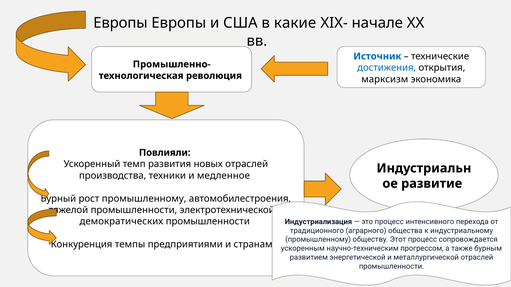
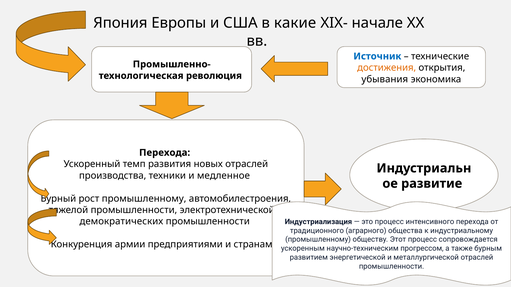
Европы: Европы -> Япония (120, 23)
достижения colour: blue -> orange (387, 68)
марксизм: марксизм -> убывания (385, 79)
Повлияли: Повлияли -> Перехода (165, 153)
темпы: темпы -> армии (130, 245)
